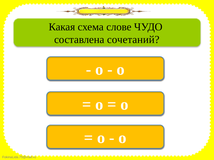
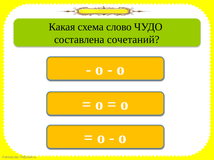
слове: слове -> слово (119, 27)
